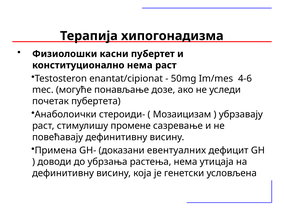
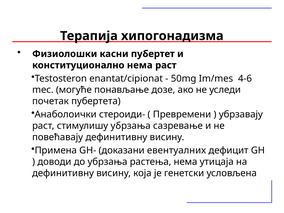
Мозаицизам: Мозаицизам -> Превремени (182, 114)
стимулишу промене: промене -> убрзања (131, 126)
